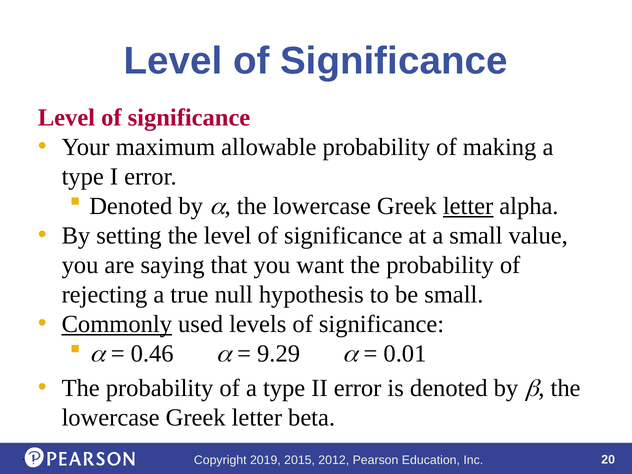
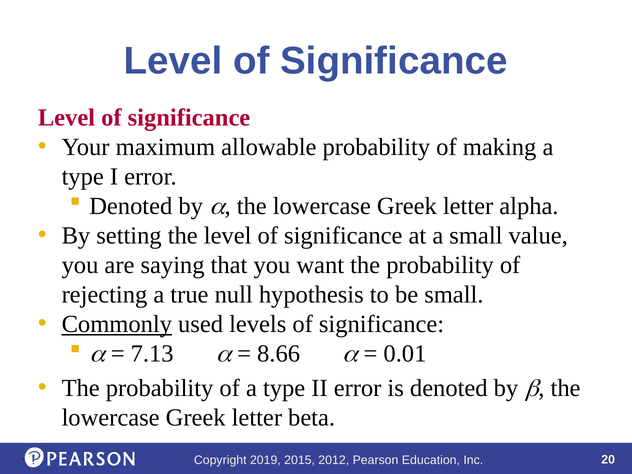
letter underline: present -> none (468, 206)
0.46: 0.46 -> 7.13 (152, 354)
9.29: 9.29 -> 8.66 (279, 354)
